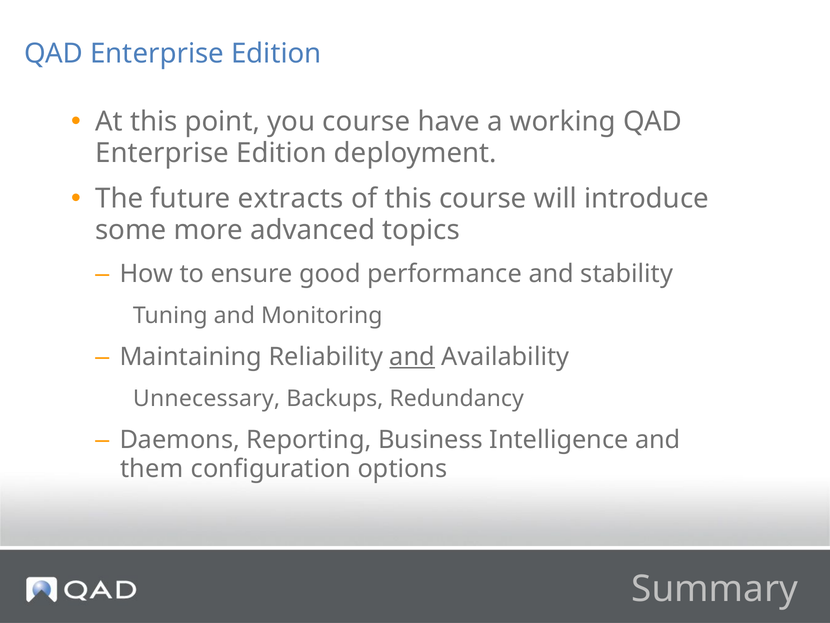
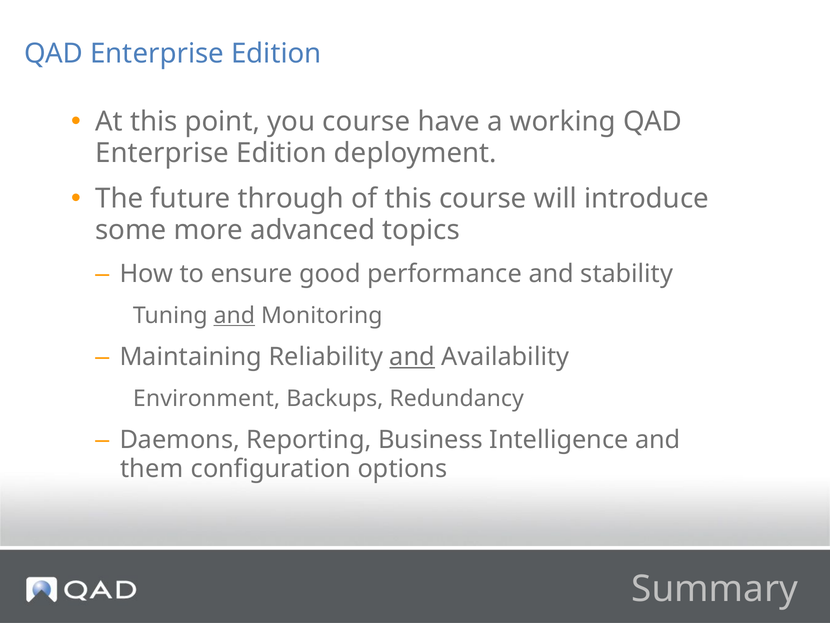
extracts: extracts -> through (291, 198)
and underline: none -> present (234, 315)
Unnecessary: Unnecessary -> Environment (207, 398)
